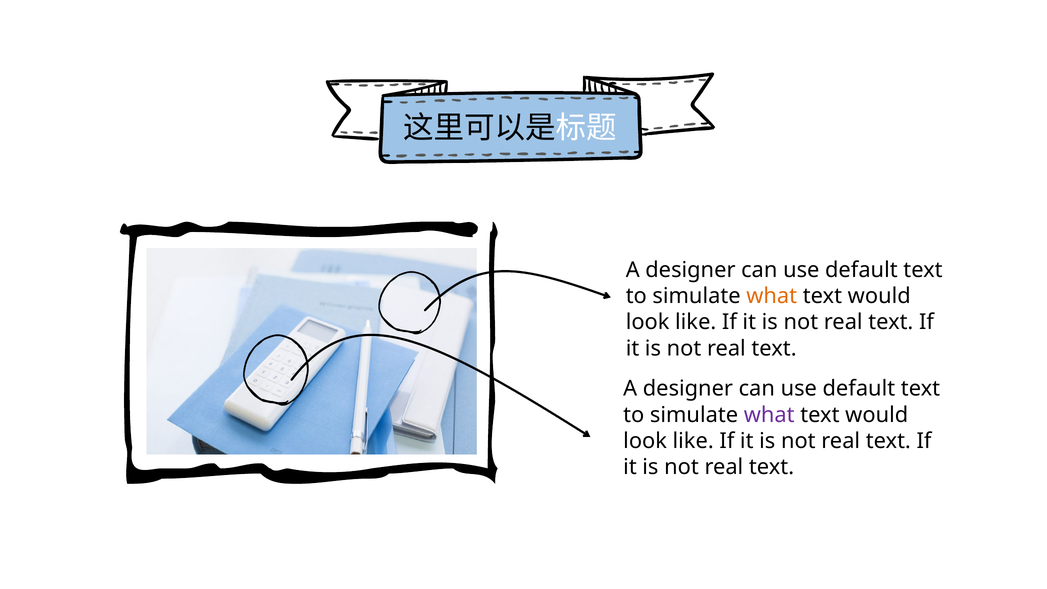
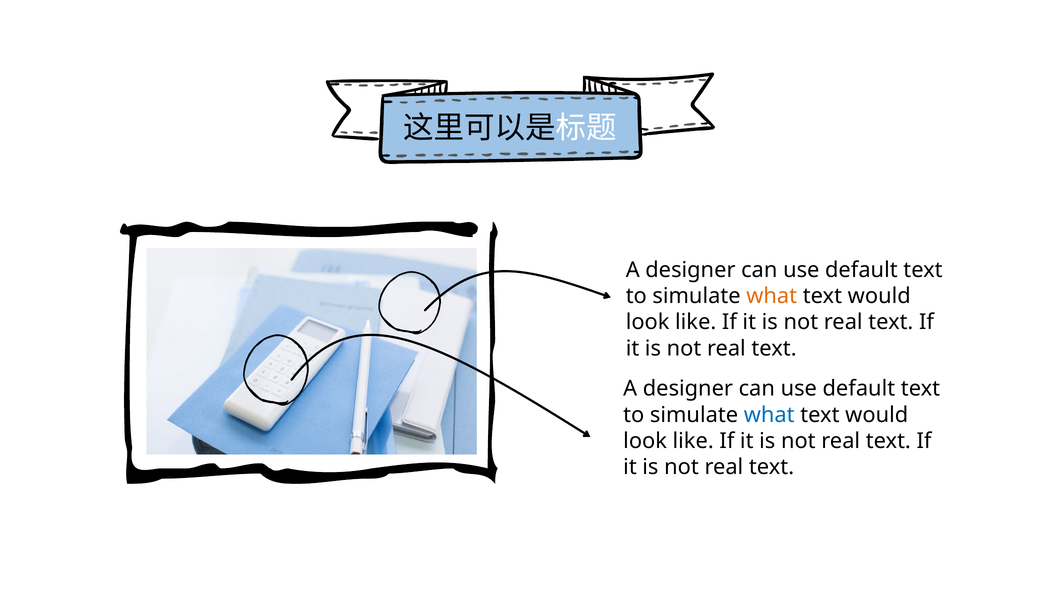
what colour: purple -> blue (769, 415)
